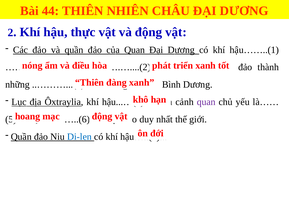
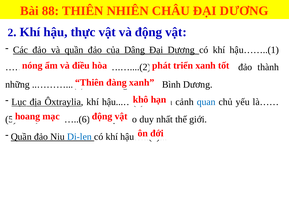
44: 44 -> 88 (50, 11)
của Quan: Quan -> Dâng (135, 50)
quan colour: purple -> blue (206, 102)
